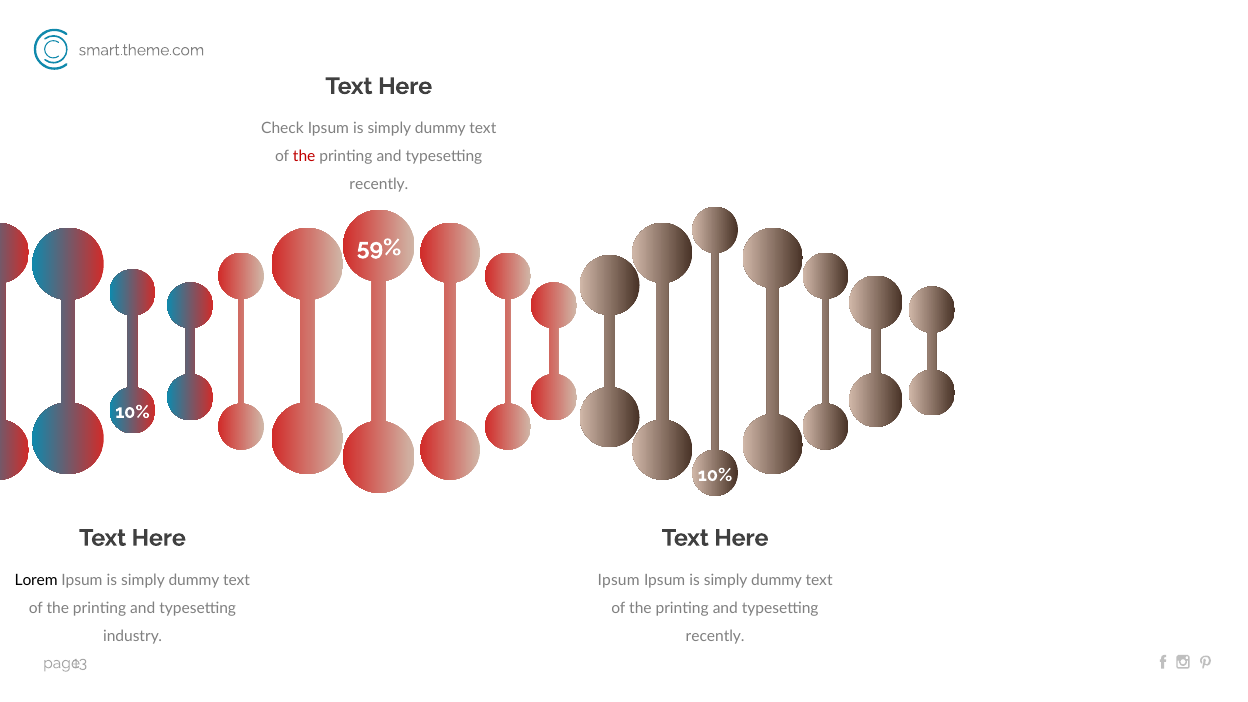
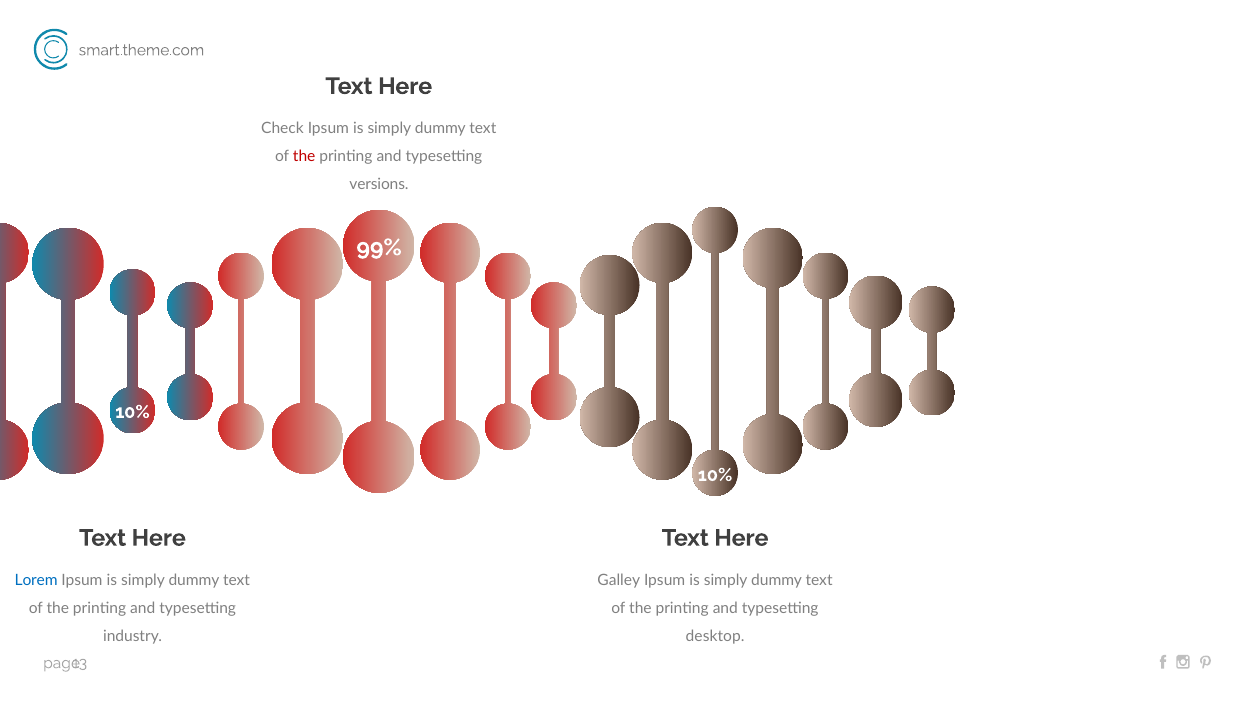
recently: recently -> versions (379, 184)
59%: 59% -> 99% (379, 247)
Lorem colour: black -> blue (36, 580)
Ipsum: Ipsum -> Galley (619, 580)
recently: recently -> desktop (715, 636)
